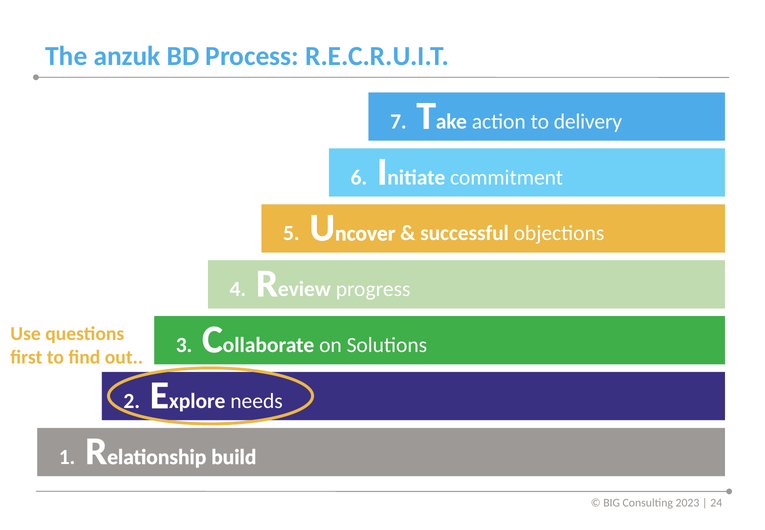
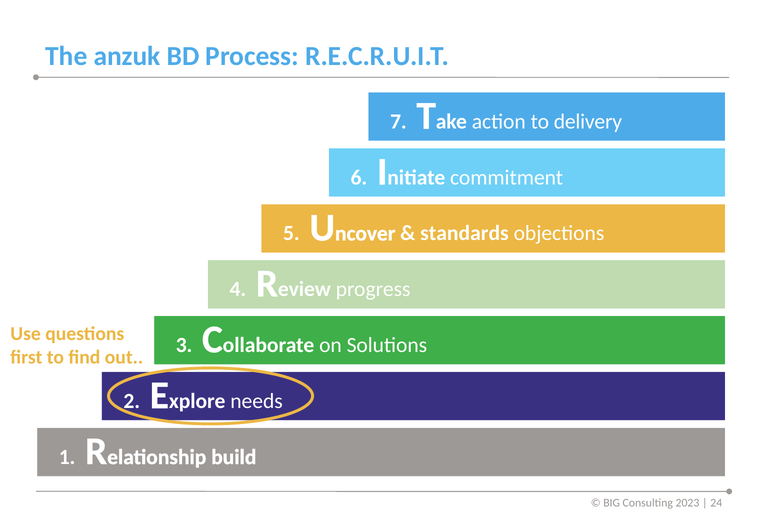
successful: successful -> standards (464, 233)
